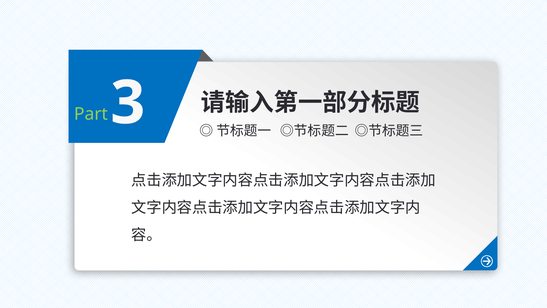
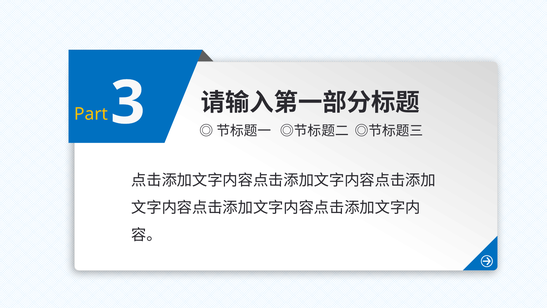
Part colour: light green -> yellow (91, 114)
